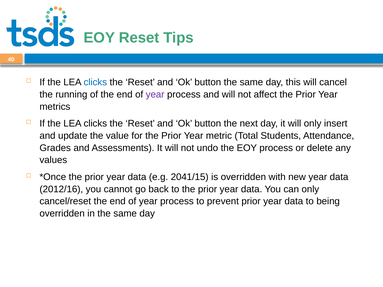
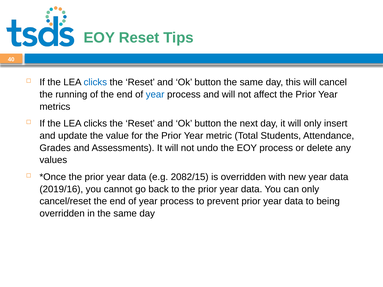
year colour: purple -> blue (155, 95)
2041/15: 2041/15 -> 2082/15 (190, 177)
2012/16: 2012/16 -> 2019/16 (61, 189)
